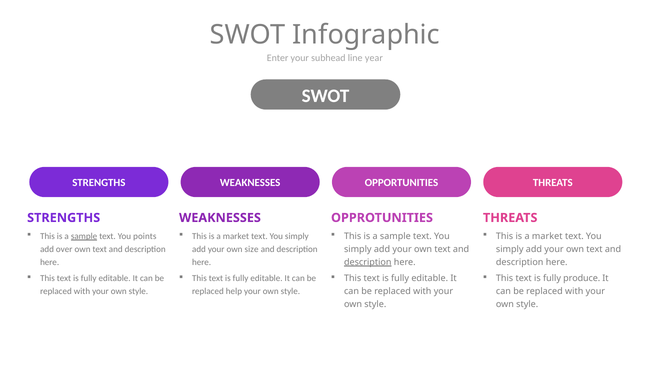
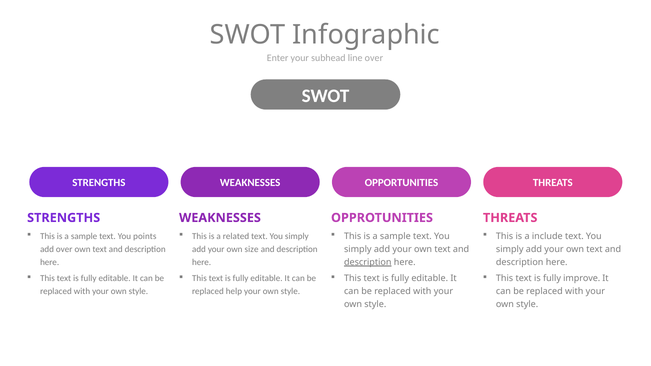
line year: year -> over (374, 58)
market: market -> include (547, 236)
sample underline: present -> none (84, 236)
market: market -> related (236, 236)
produce: produce -> improve (582, 279)
